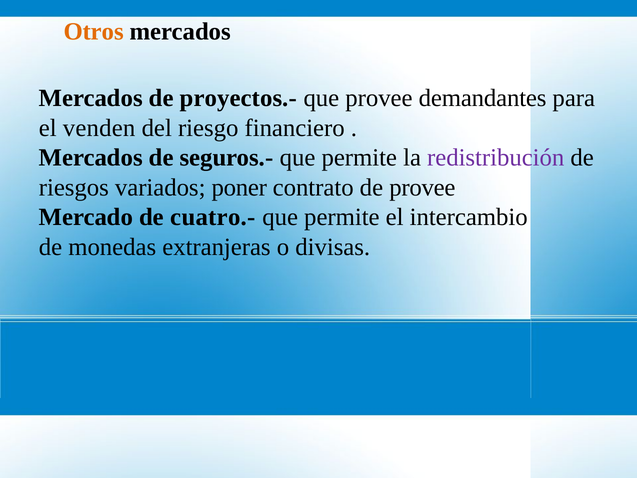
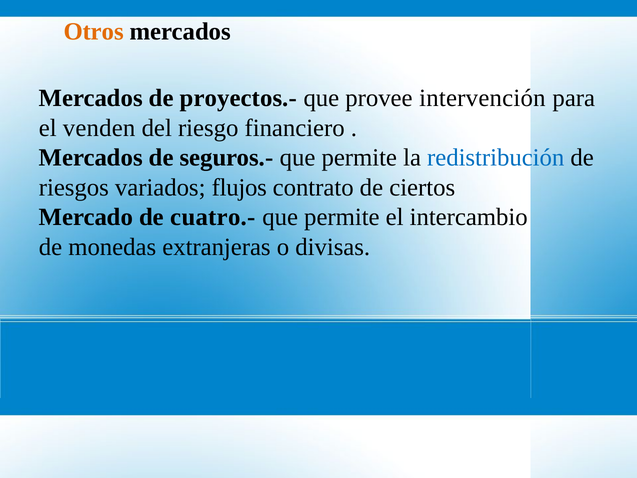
demandantes: demandantes -> intervención (482, 98)
redistribución colour: purple -> blue (496, 158)
poner: poner -> flujos (239, 187)
de provee: provee -> ciertos (422, 187)
